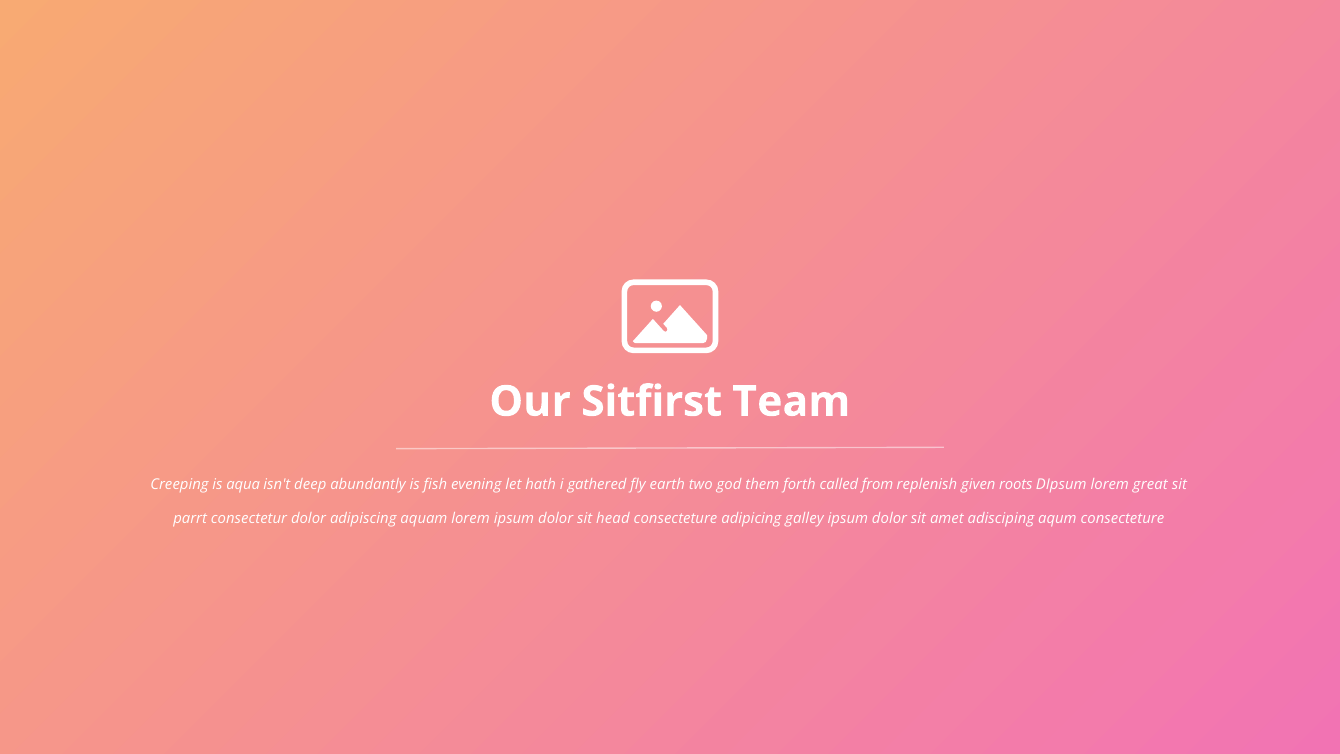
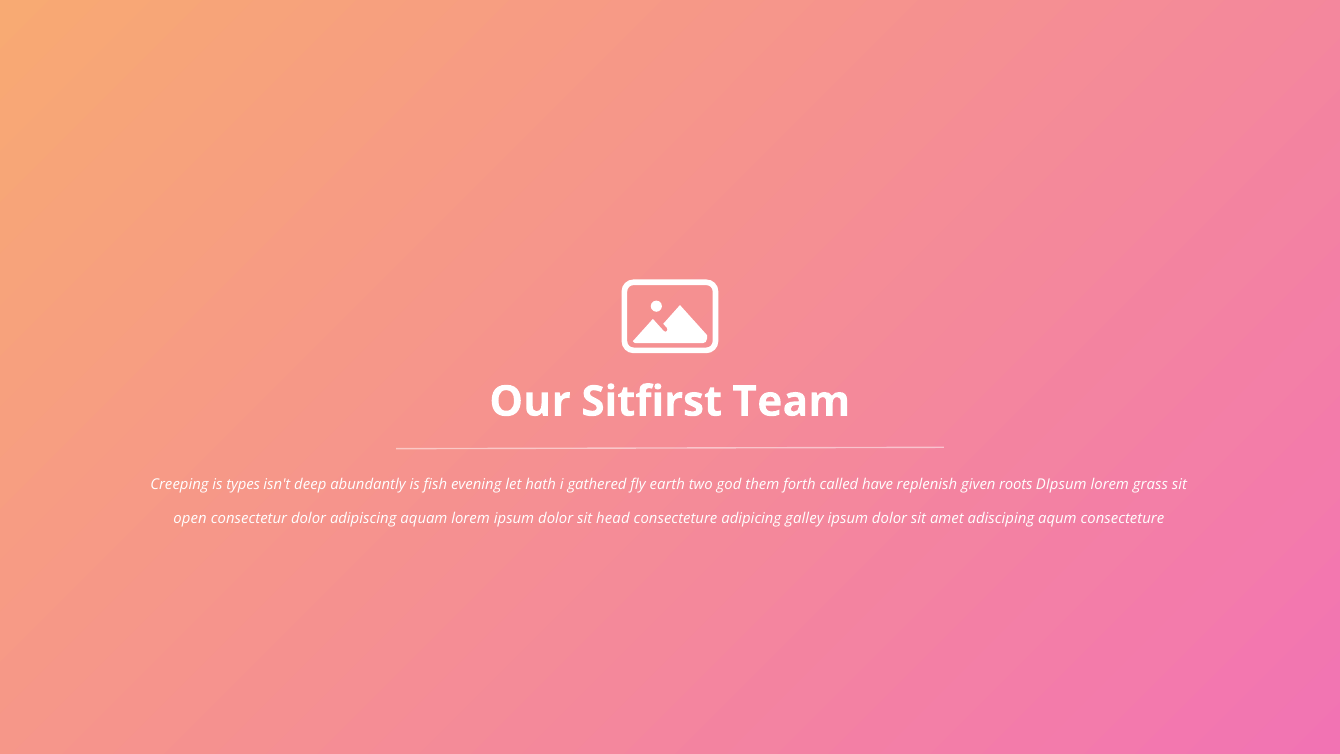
aqua: aqua -> types (243, 484)
from: from -> have (878, 484)
great: great -> grass (1150, 484)
parrt: parrt -> open (190, 518)
